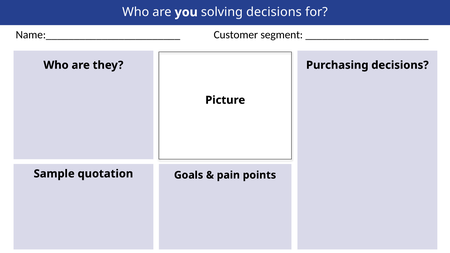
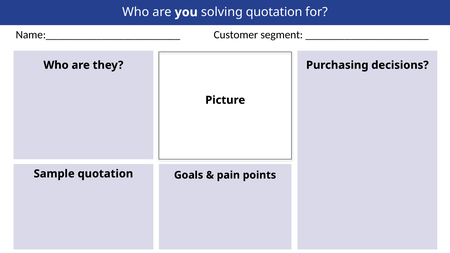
solving decisions: decisions -> quotation (274, 12)
